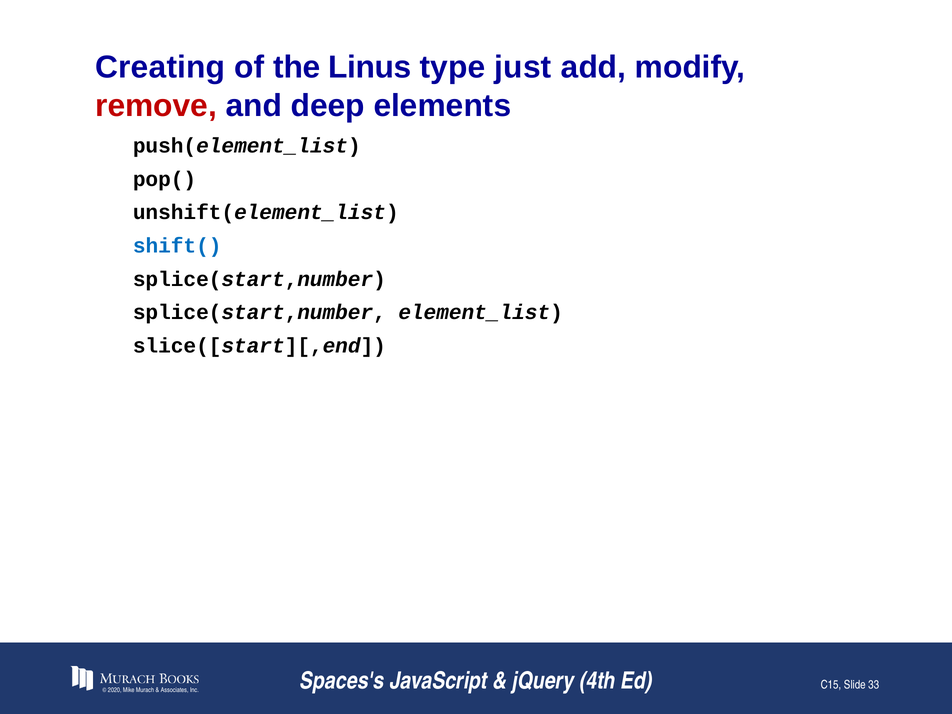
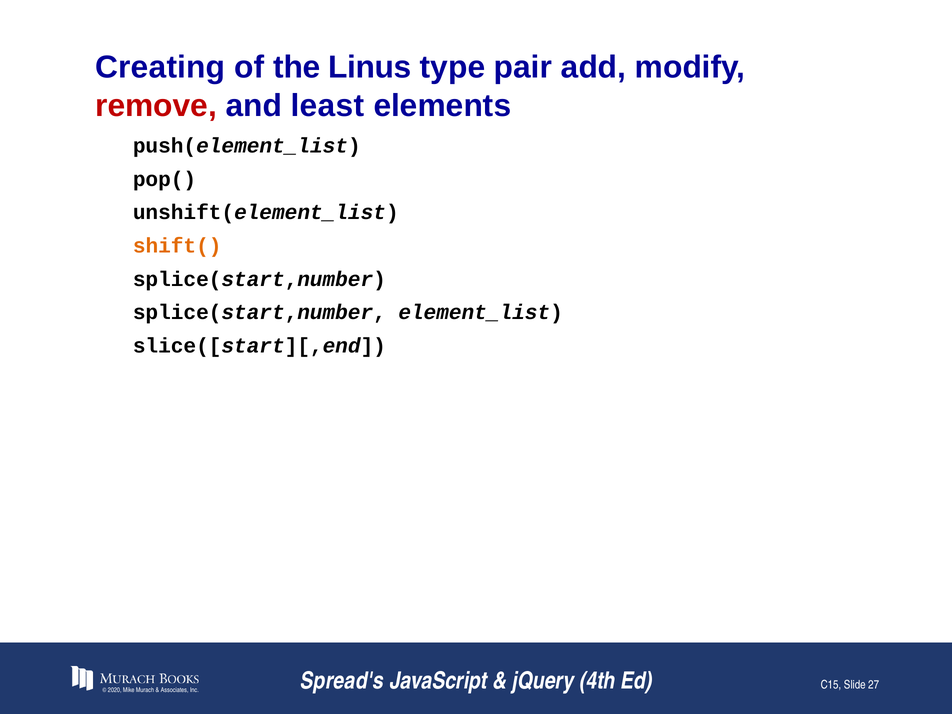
just: just -> pair (523, 67)
deep: deep -> least (328, 106)
shift( colour: blue -> orange (177, 246)
Spaces's: Spaces's -> Spread's (342, 681)
33: 33 -> 27 (874, 685)
